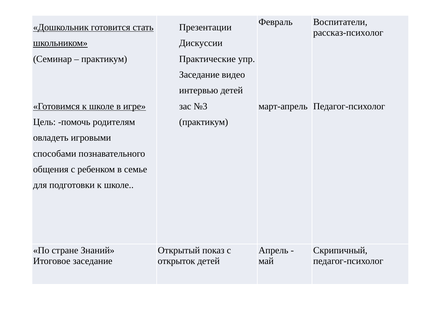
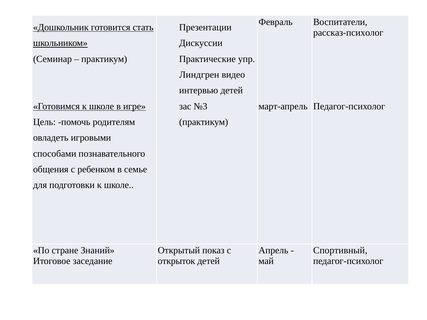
Заседание: Заседание -> Линдгрен (199, 75)
Скрипичный: Скрипичный -> Спортивный (340, 251)
